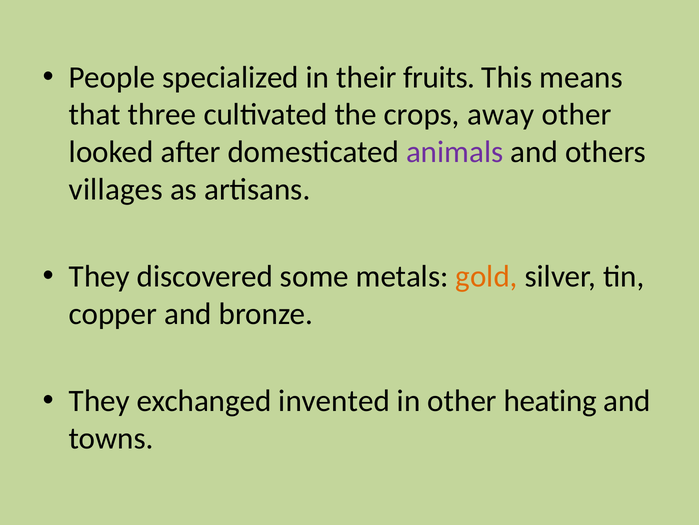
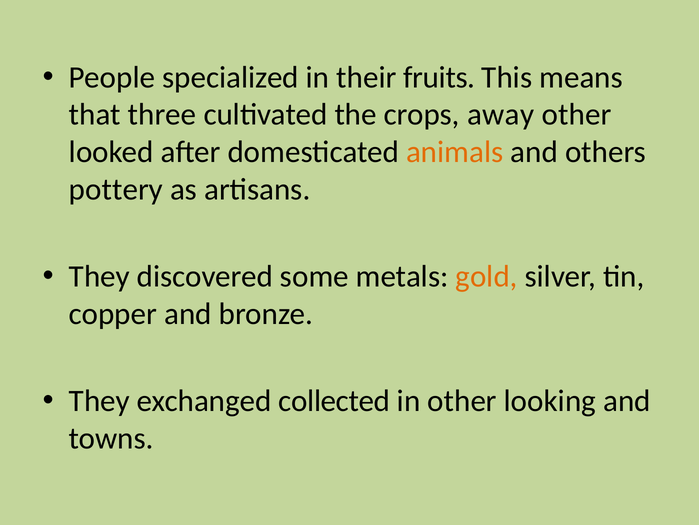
animals colour: purple -> orange (455, 152)
villages: villages -> pottery (116, 189)
invented: invented -> collected (334, 400)
heating: heating -> looking (550, 400)
